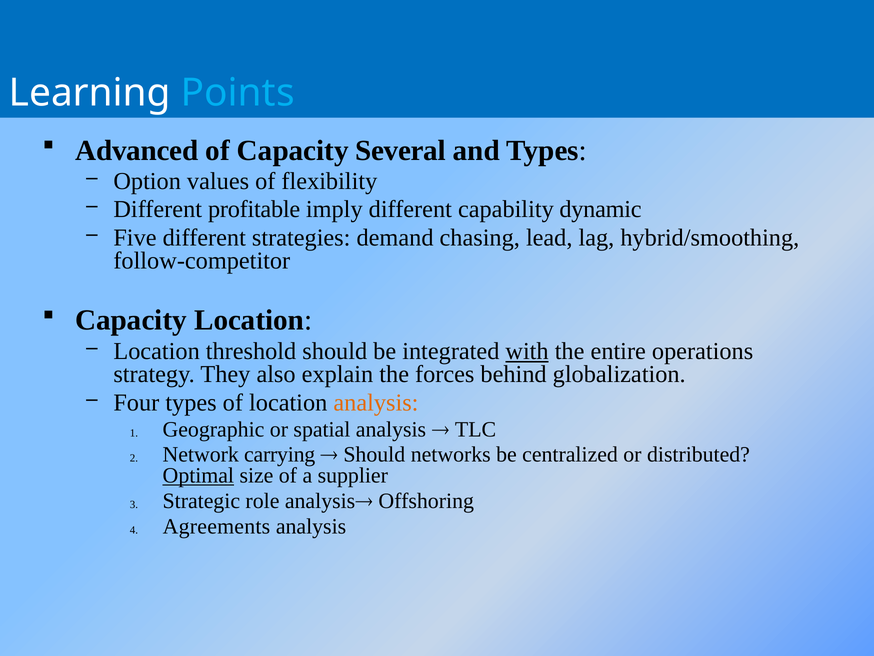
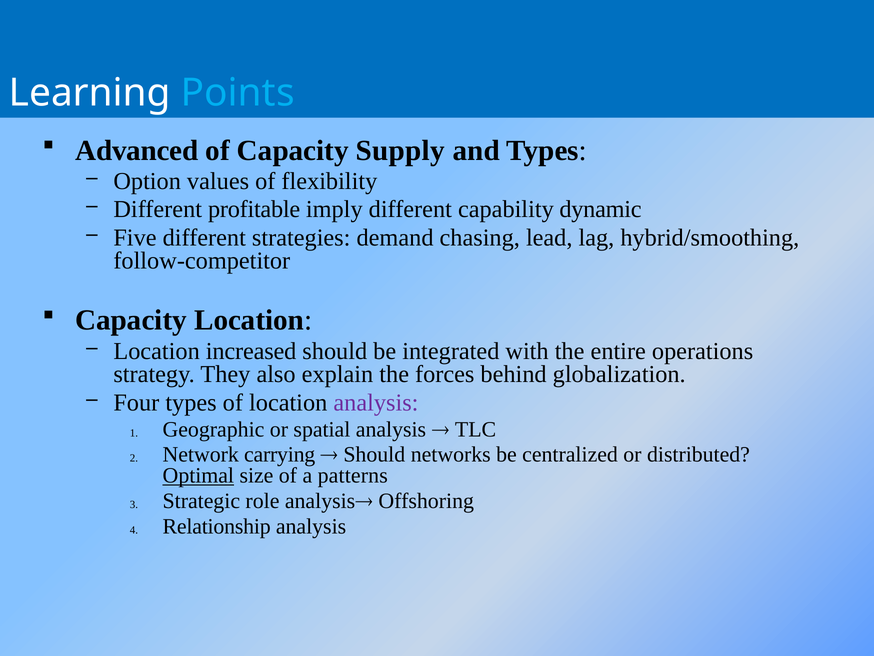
Several: Several -> Supply (400, 150)
threshold: threshold -> increased (251, 351)
with underline: present -> none (527, 351)
analysis colour: orange -> purple (376, 402)
supplier: supplier -> patterns (353, 475)
Agreements: Agreements -> Relationship (217, 526)
